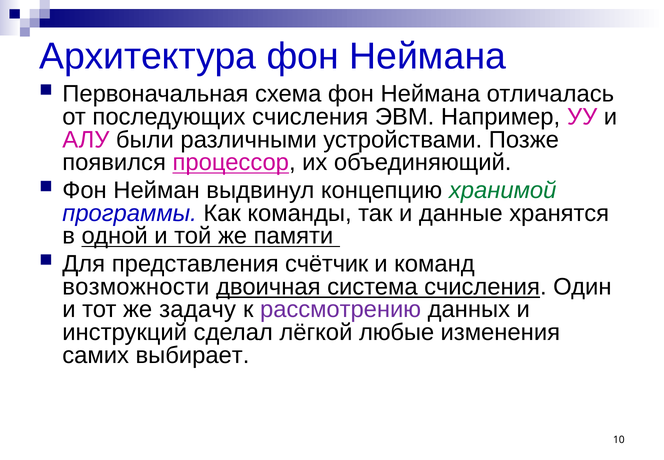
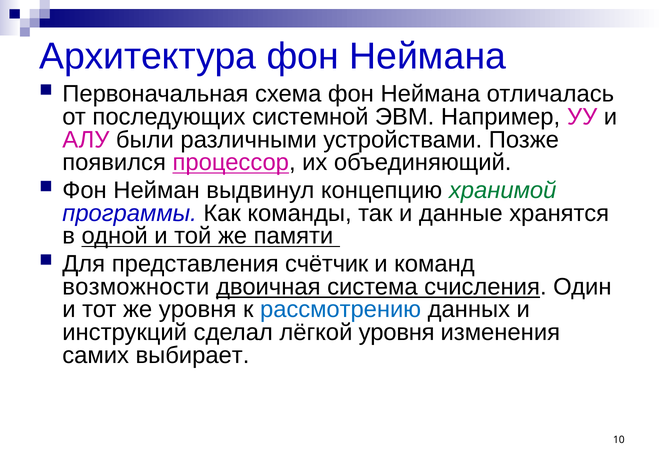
последующих счисления: счисления -> системной (310, 117)
же задачу: задачу -> уровня (198, 309)
рассмотрению colour: purple -> blue (341, 309)
лёгкой любые: любые -> уровня (397, 332)
